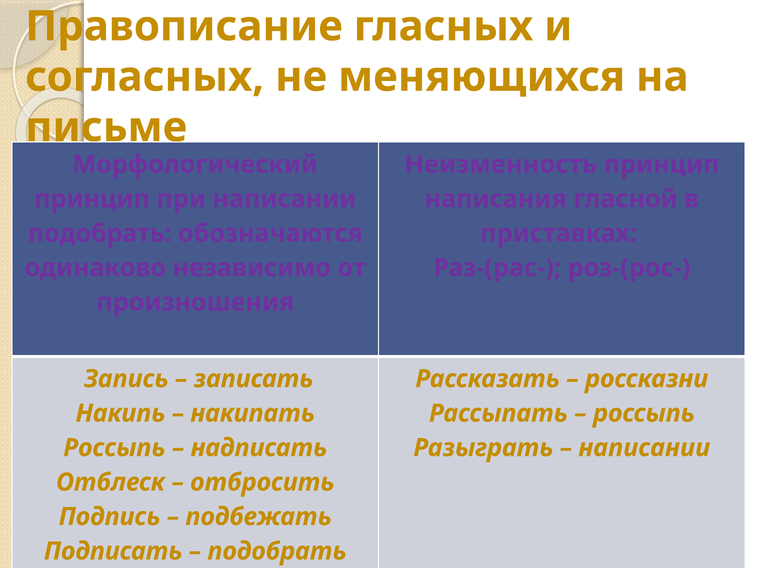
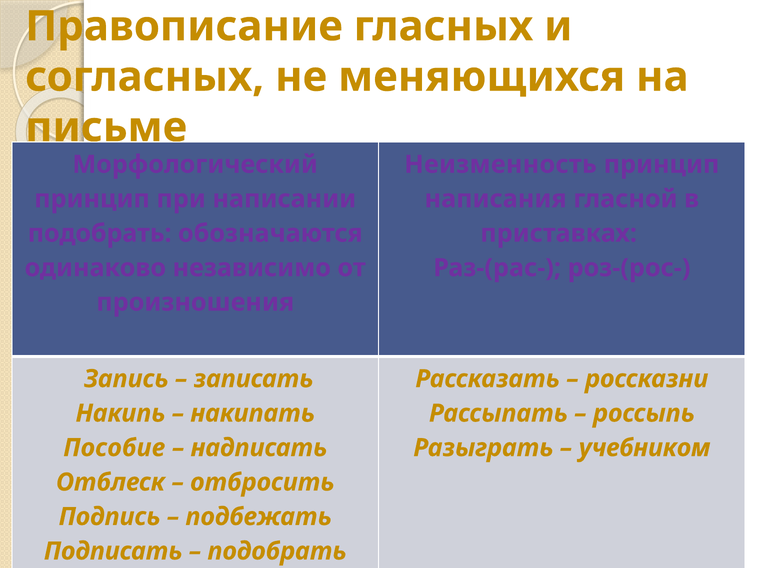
Россыпь: Россыпь -> Пособие (114, 448)
написании: написании -> учебником (644, 448)
